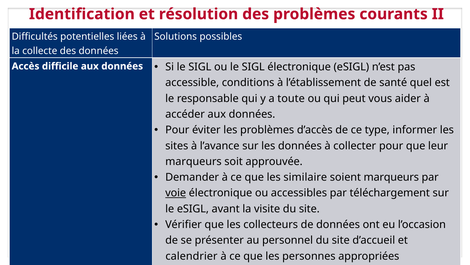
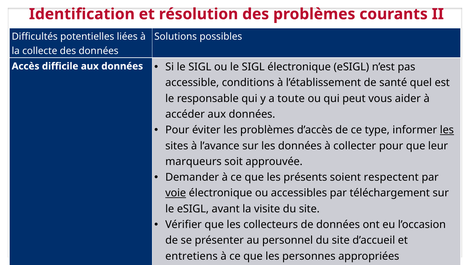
les underline: none -> present (447, 130)
similaire: similaire -> présents (305, 177)
soient marqueurs: marqueurs -> respectent (391, 177)
calendrier: calendrier -> entretiens (192, 256)
